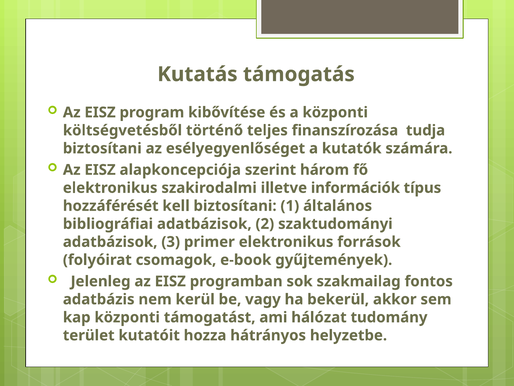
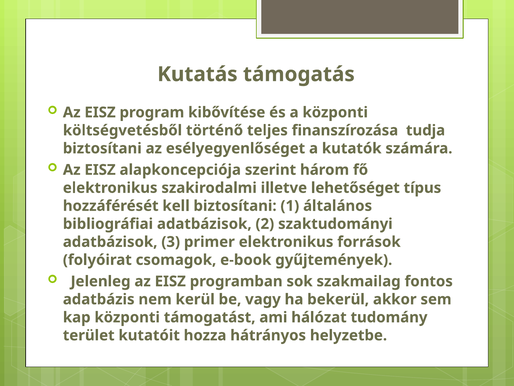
információk: információk -> lehetőséget (355, 188)
